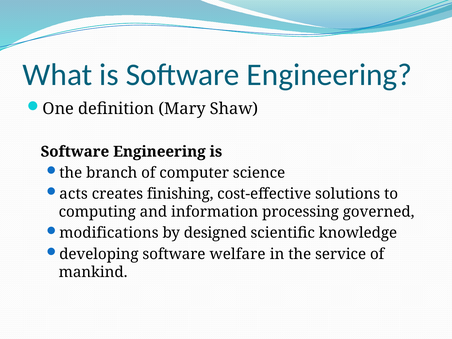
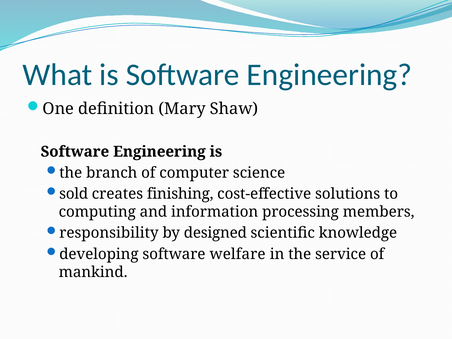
acts: acts -> sold (74, 194)
governed: governed -> members (379, 212)
modifications: modifications -> responsibility (109, 233)
